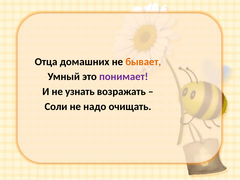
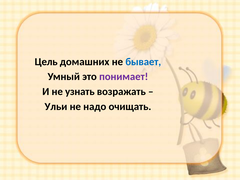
Отца: Отца -> Цель (46, 62)
бывает colour: orange -> blue (143, 62)
Соли: Соли -> Ульи (56, 107)
